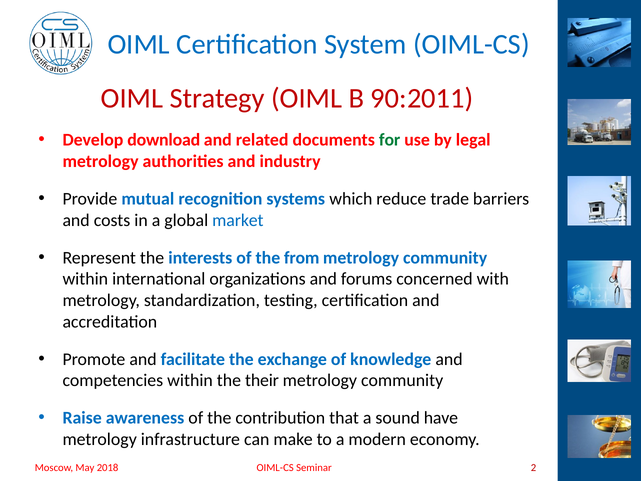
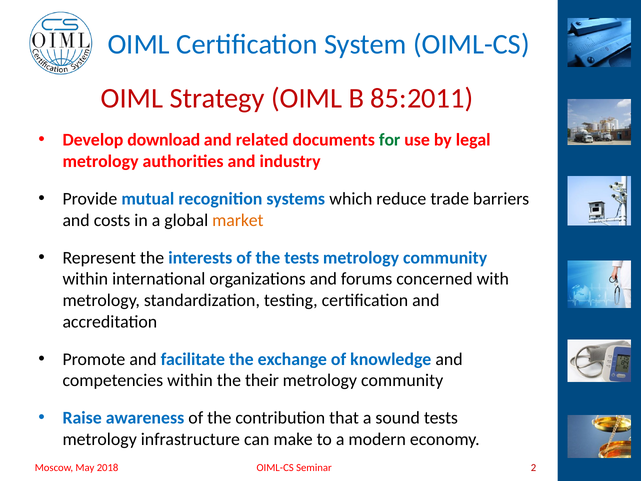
90:2011: 90:2011 -> 85:2011 (422, 98)
market colour: blue -> orange (238, 220)
the from: from -> tests (302, 258)
sound have: have -> tests (441, 418)
